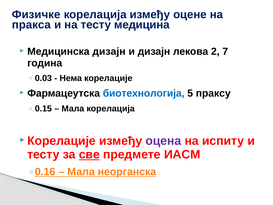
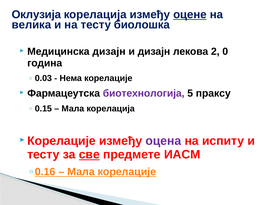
Физичке: Физичке -> Оклузија (36, 15)
оцене underline: none -> present (190, 15)
пракса: пракса -> велика (31, 25)
медицина: медицина -> биолошка (142, 25)
7: 7 -> 0 (225, 51)
биотехнологија colour: blue -> purple (144, 93)
Мала неорганска: неорганска -> корелације (127, 172)
